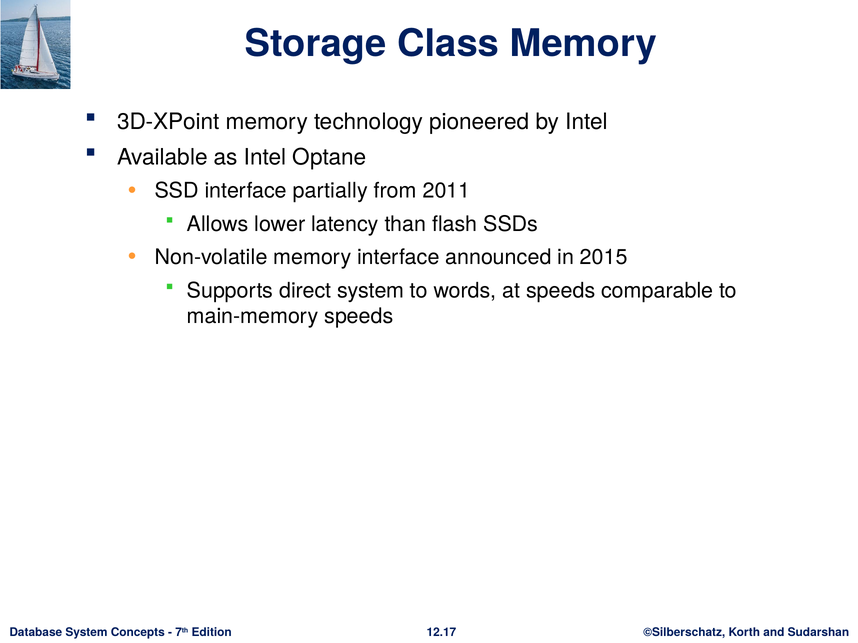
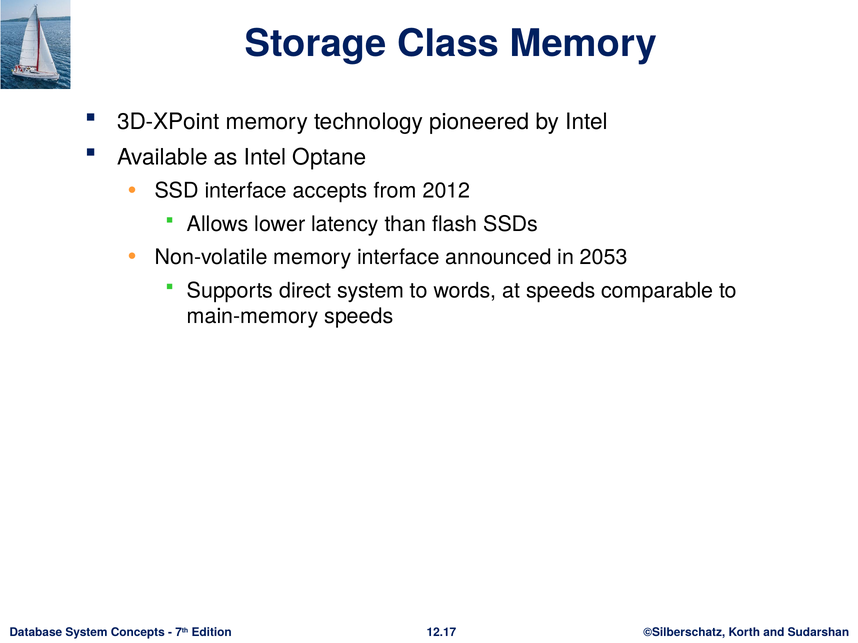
partially: partially -> accepts (330, 191)
2011: 2011 -> 2012 (446, 191)
2015: 2015 -> 2053 (604, 258)
